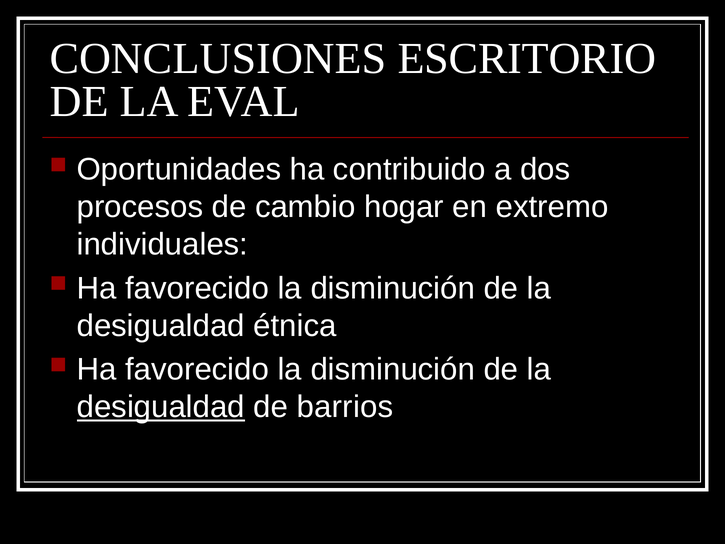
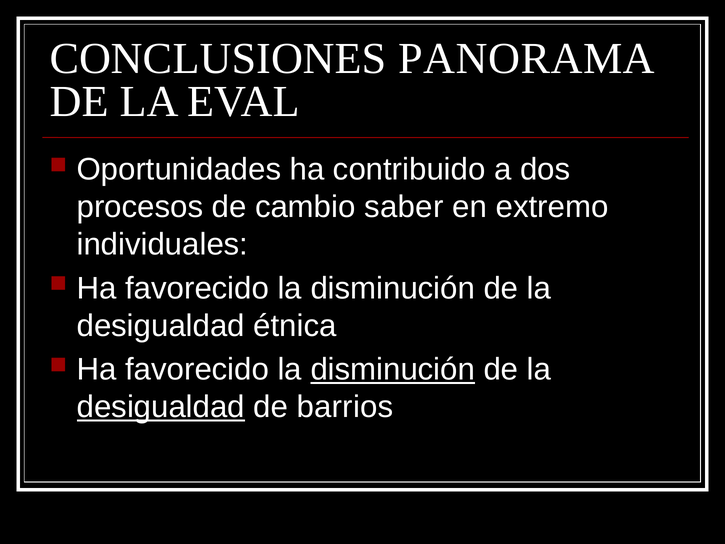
ESCRITORIO: ESCRITORIO -> PANORAMA (527, 59)
hogar: hogar -> saber (404, 207)
disminución underline: none -> present (393, 369)
